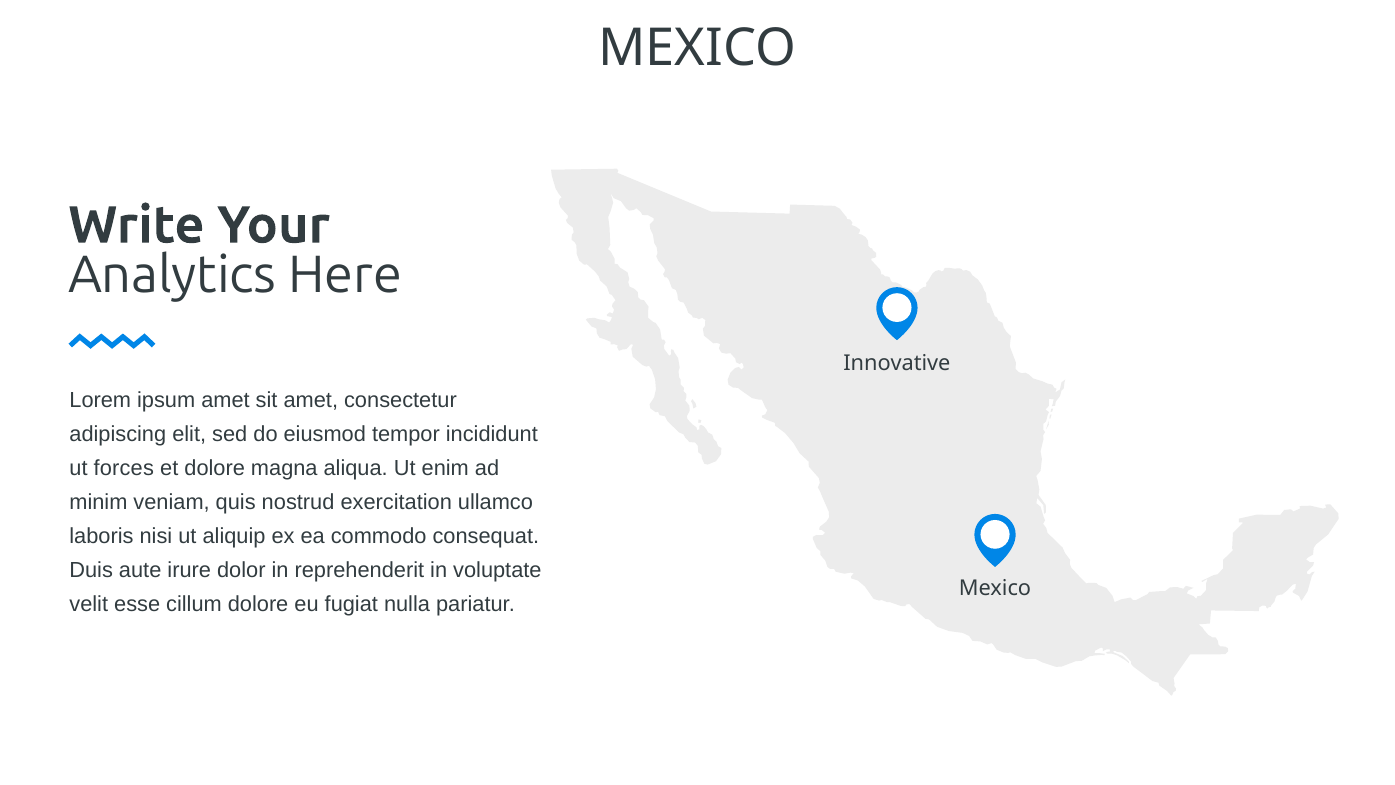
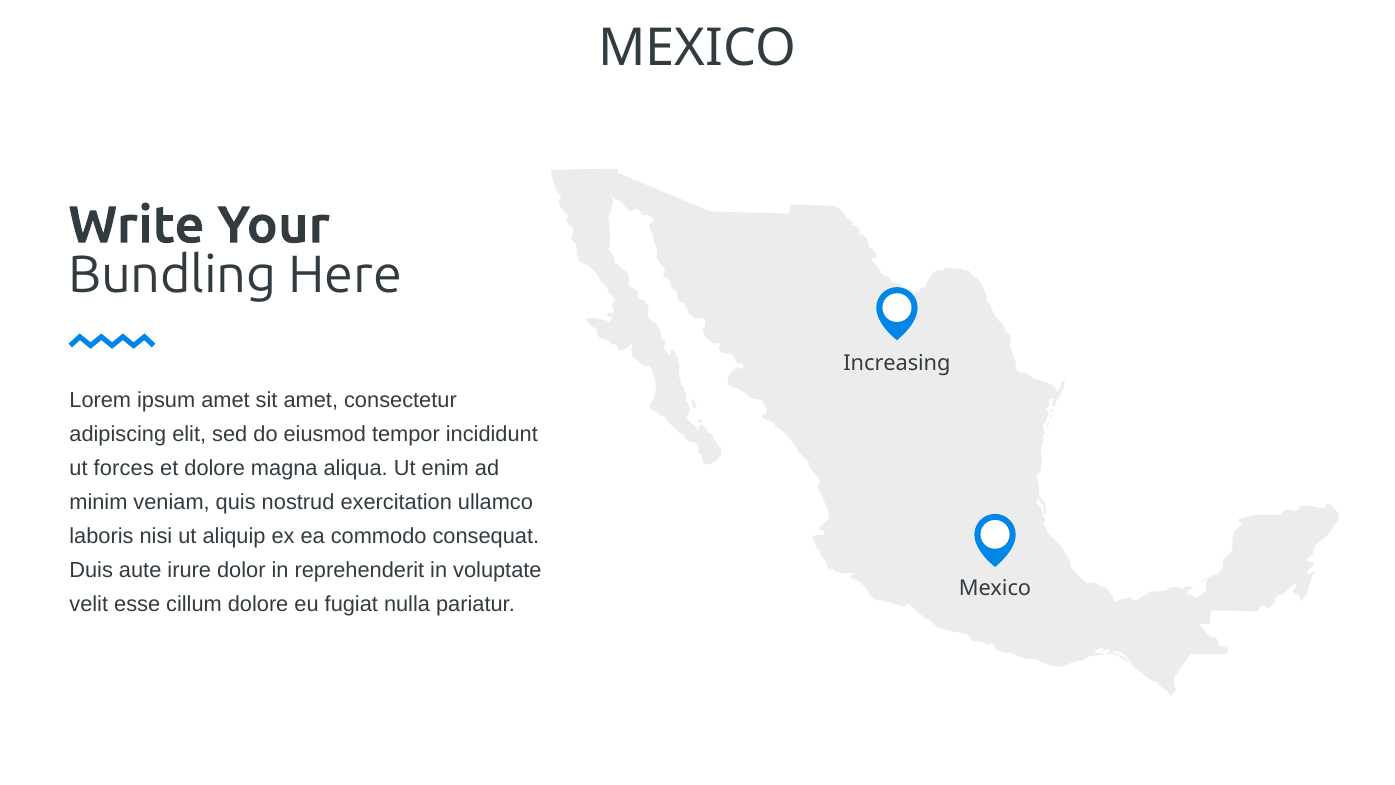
Analytics: Analytics -> Bundling (172, 275)
Innovative: Innovative -> Increasing (897, 363)
